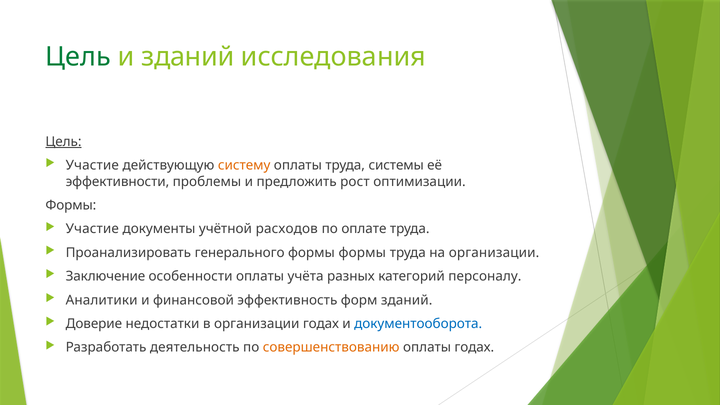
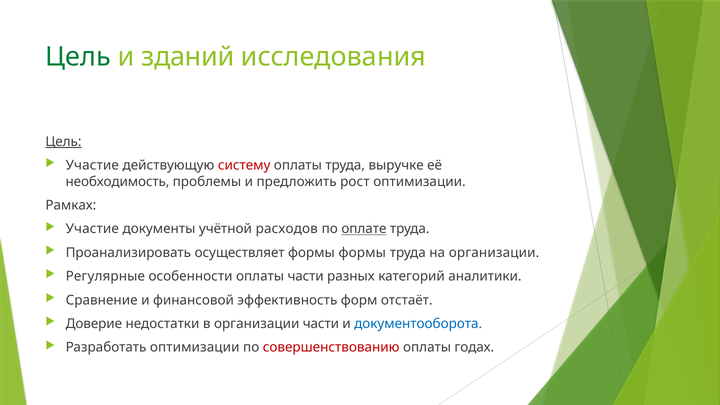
систему colour: orange -> red (244, 165)
системы: системы -> выручке (396, 165)
эффективности: эффективности -> необходимость (117, 182)
Формы: Формы -> Рамках (71, 205)
оплате underline: none -> present (364, 229)
генерального: генерального -> осуществляет (240, 253)
Заключение: Заключение -> Регулярные (105, 276)
оплаты учёта: учёта -> части (306, 276)
персоналу: персоналу -> аналитики (485, 276)
Аналитики: Аналитики -> Сравнение (102, 300)
форм зданий: зданий -> отстаёт (407, 300)
организации годах: годах -> части (321, 324)
Разработать деятельность: деятельность -> оптимизации (195, 347)
совершенствованию colour: orange -> red (331, 347)
